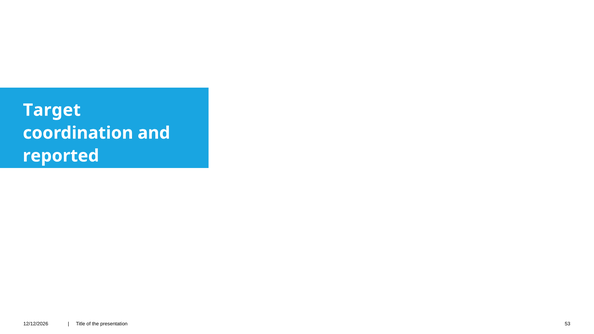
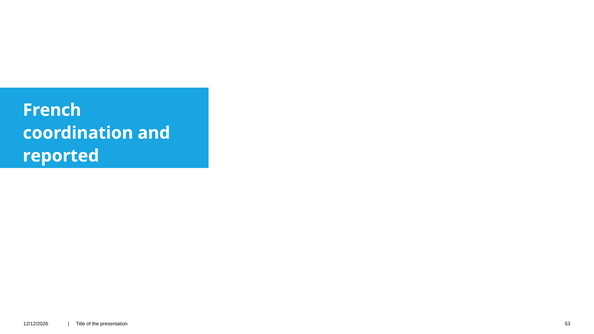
Target: Target -> French (52, 110)
